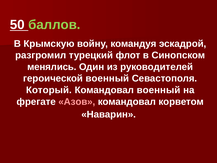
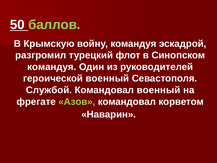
менялись: менялись -> командуя (52, 67)
Который: Который -> Службой (49, 90)
Азов colour: pink -> light green (77, 101)
